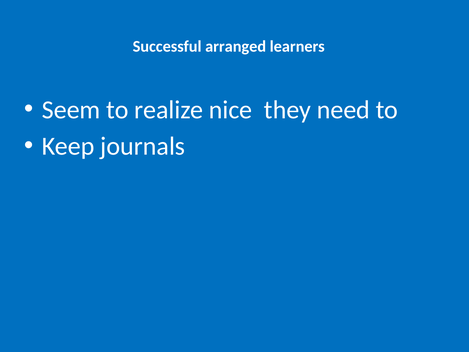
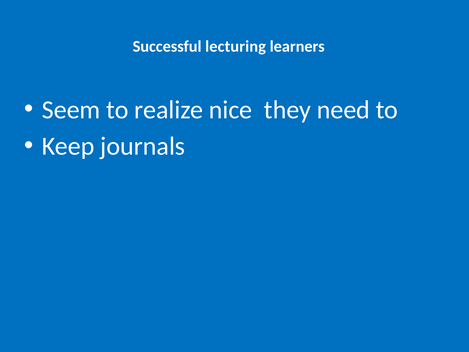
arranged: arranged -> lecturing (236, 46)
